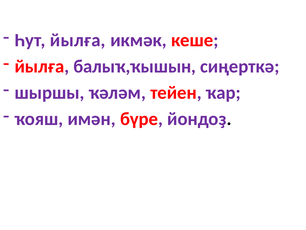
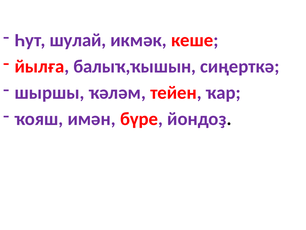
Һут йылға: йылға -> шулай (78, 40)
